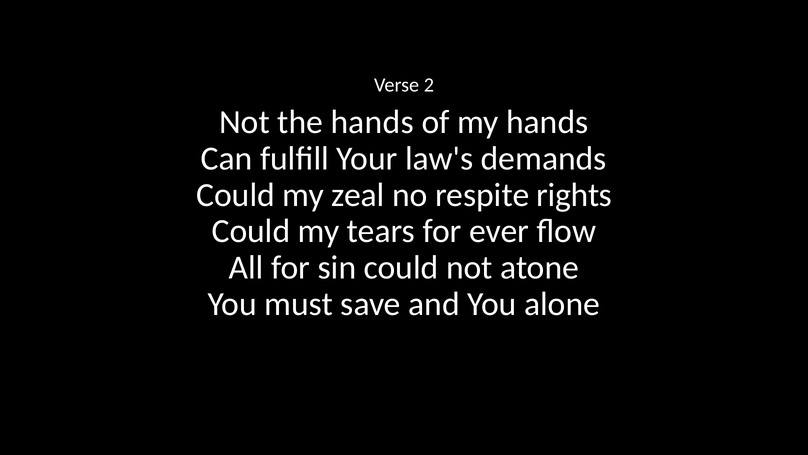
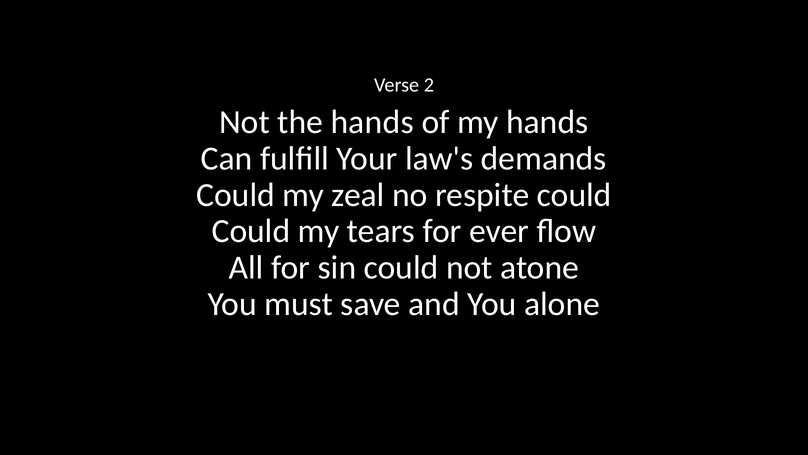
respite rights: rights -> could (574, 195)
